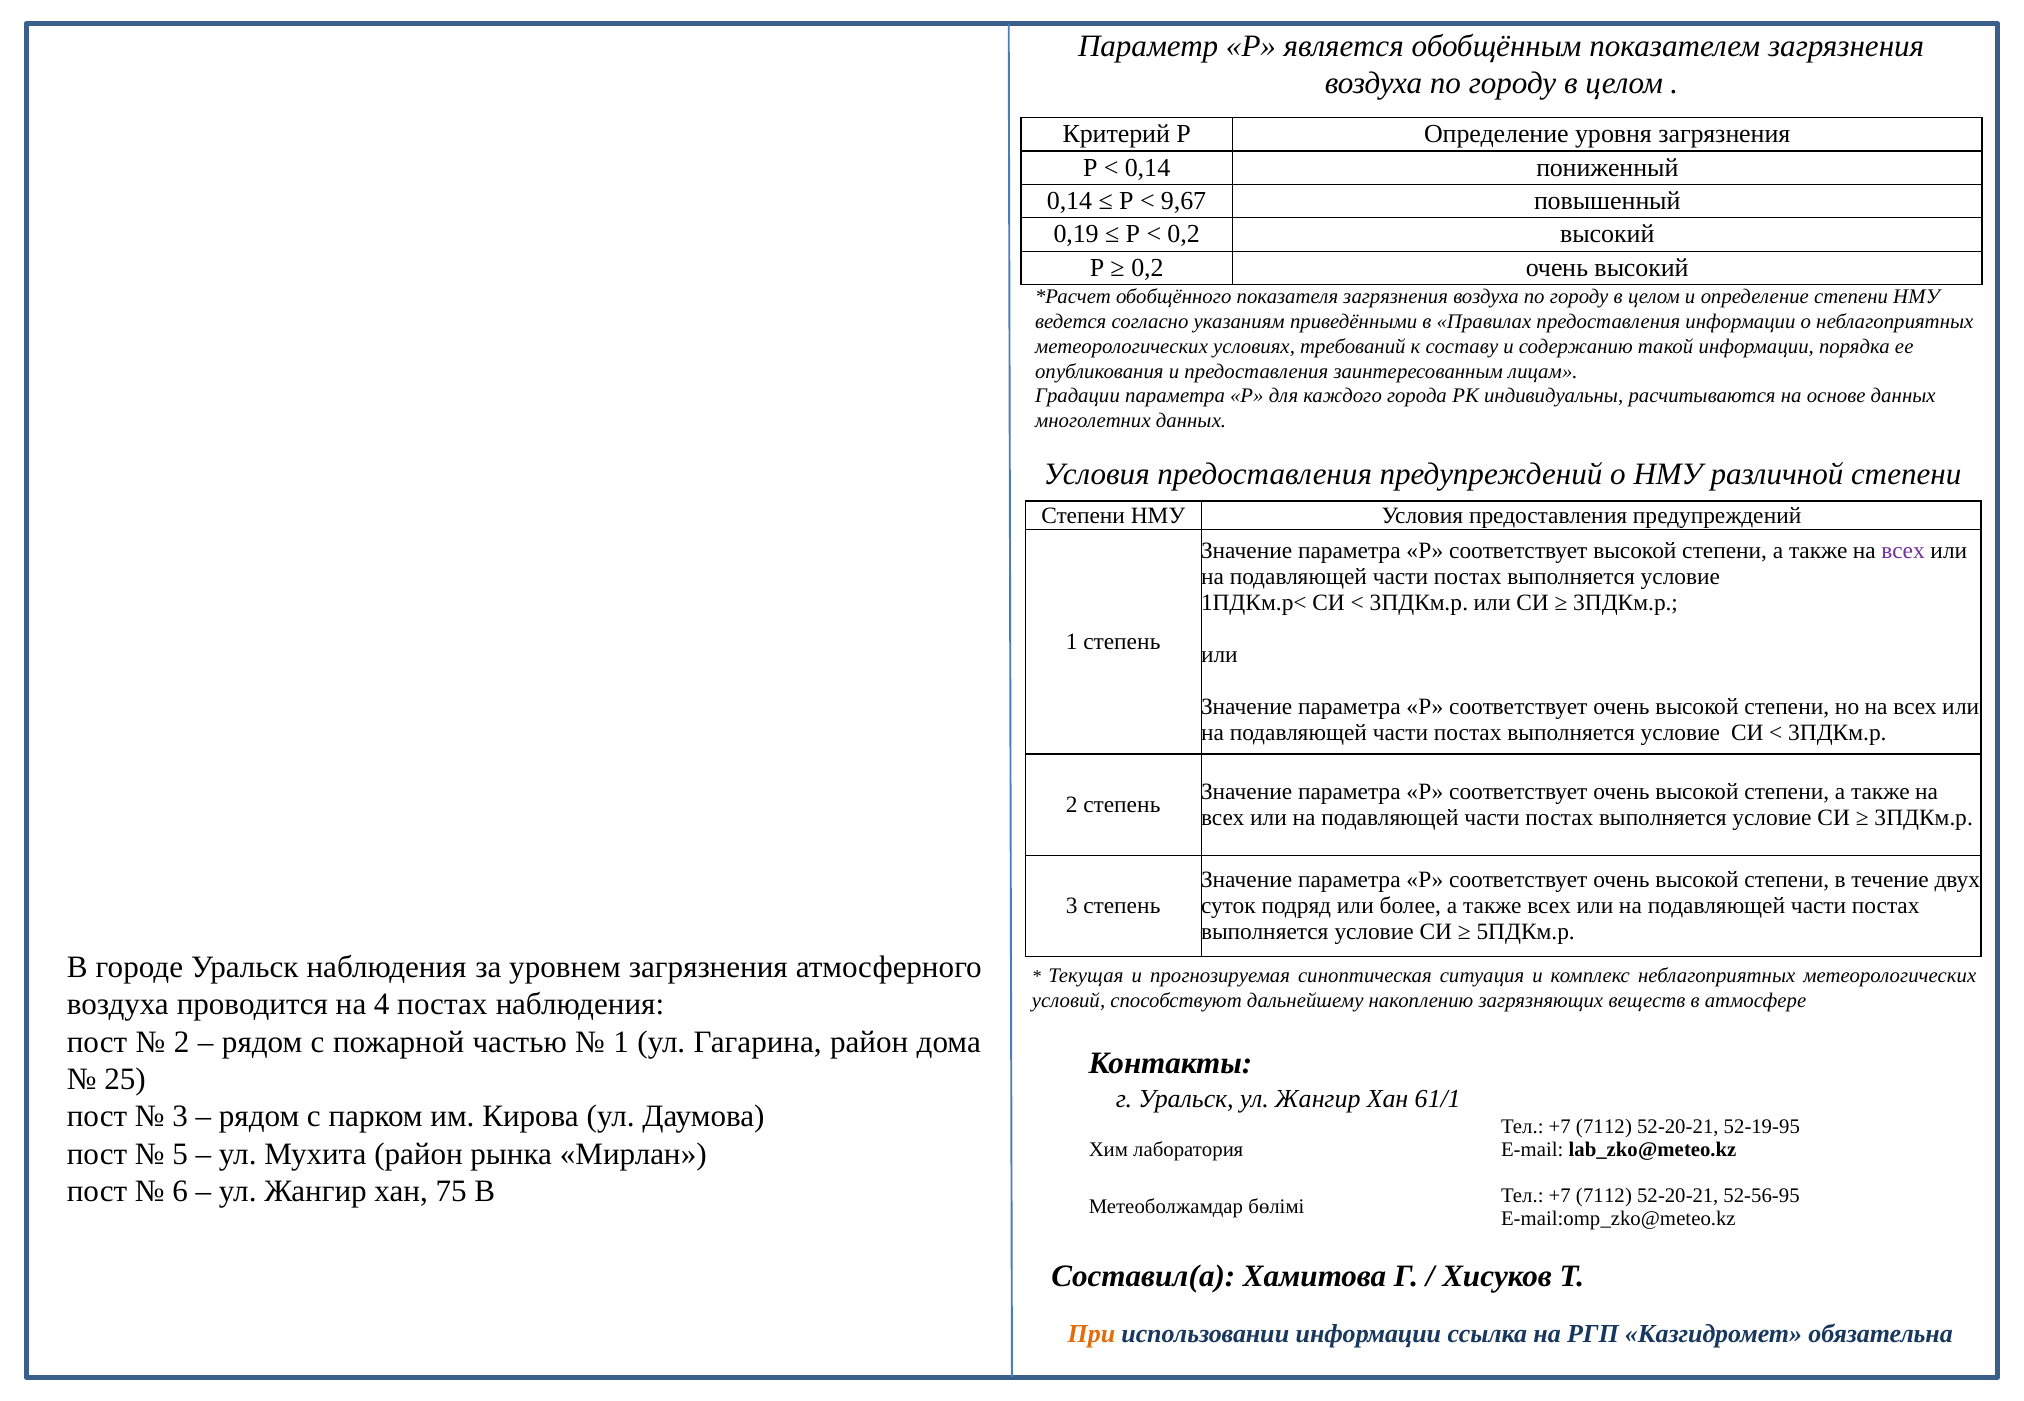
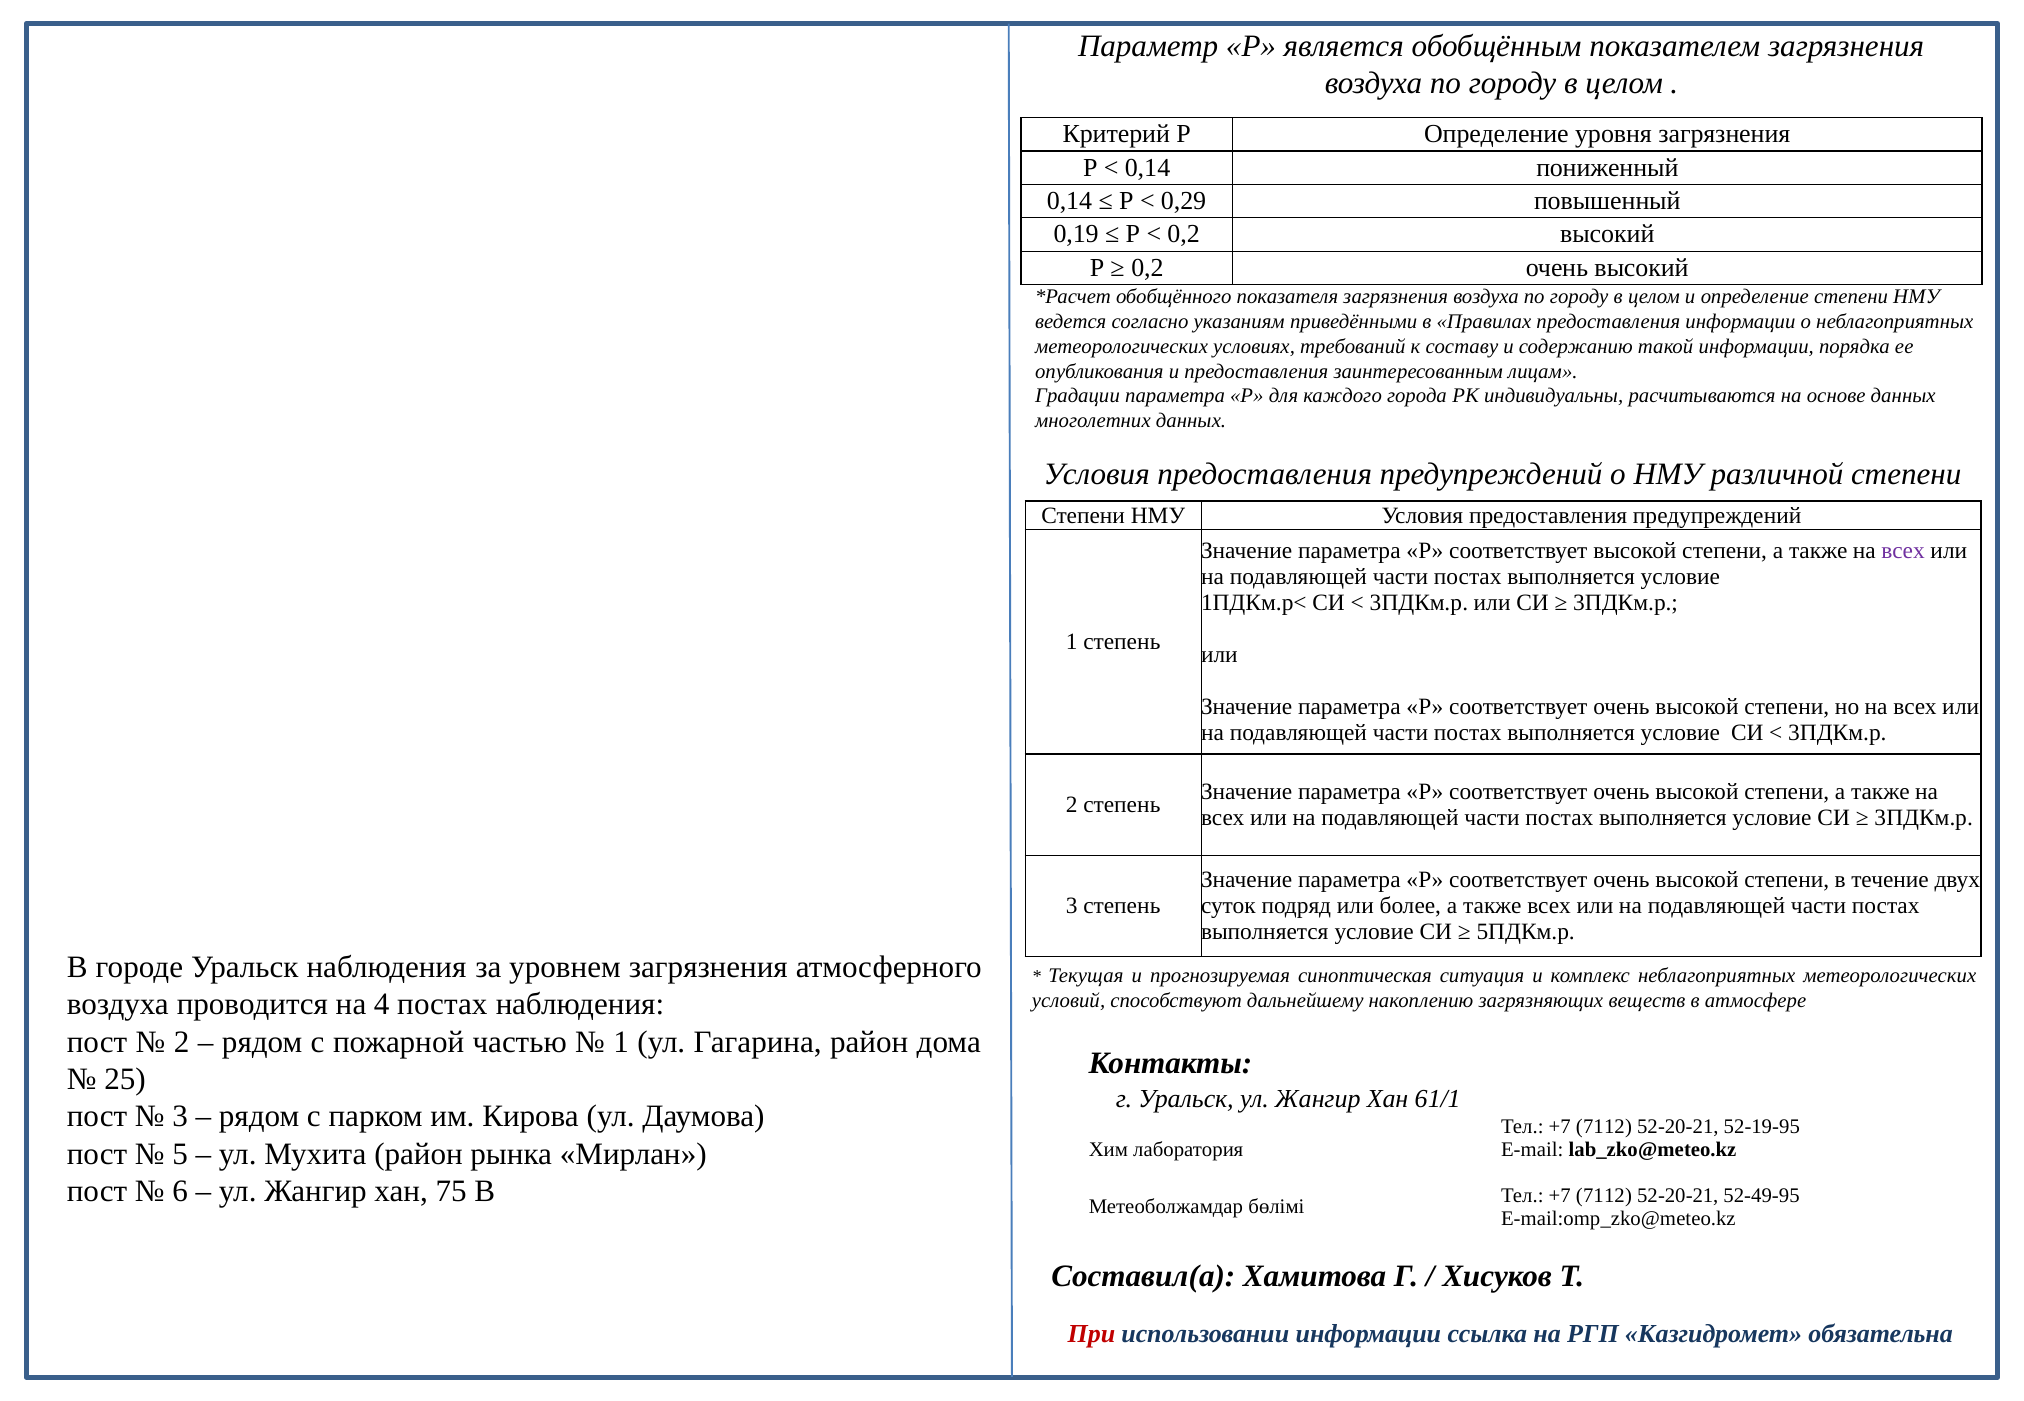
9,67: 9,67 -> 0,29 (1184, 201)
52-56-95: 52-56-95 -> 52-49-95 (1762, 1196)
При colour: orange -> red (1091, 1334)
